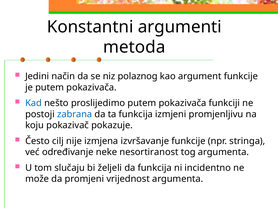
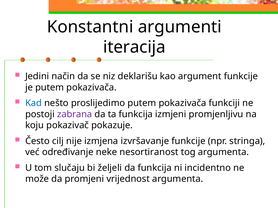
metoda: metoda -> iteracija (134, 47)
polaznog: polaznog -> deklarišu (138, 77)
zabrana colour: blue -> purple (75, 114)
